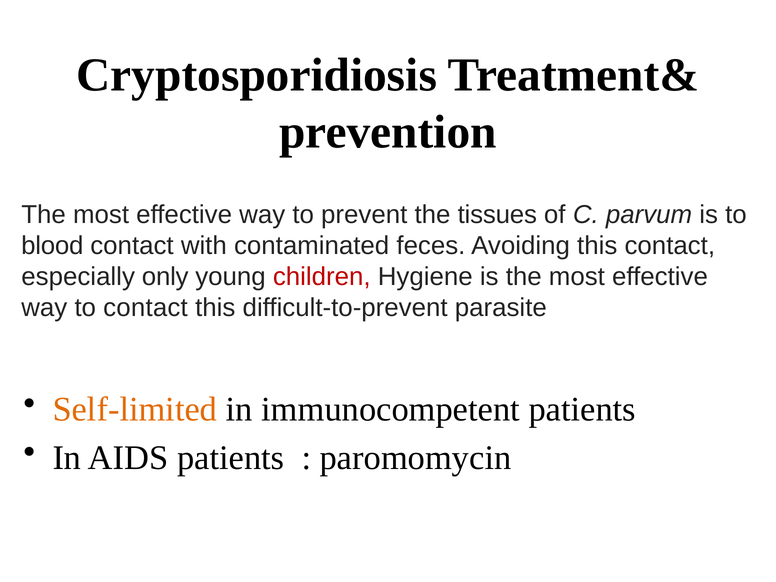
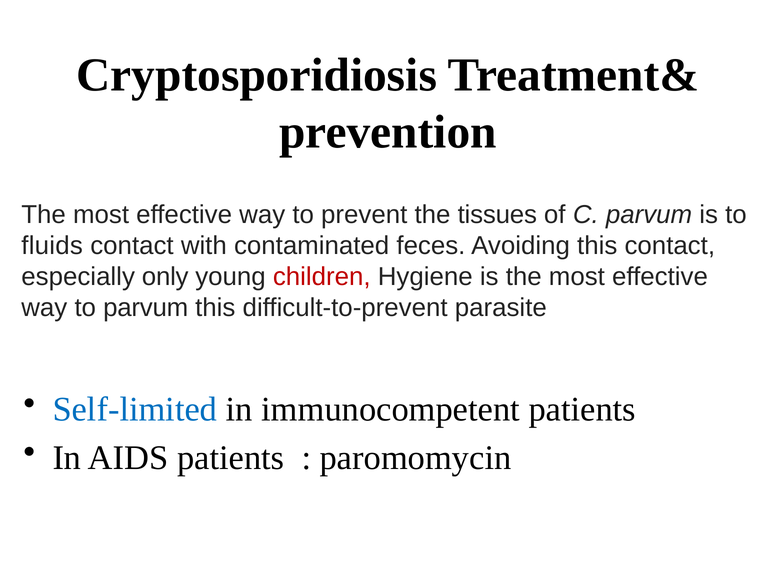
blood: blood -> fluids (52, 246)
to contact: contact -> parvum (146, 308)
Self-limited colour: orange -> blue (135, 410)
